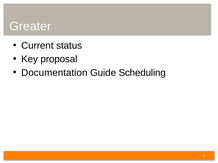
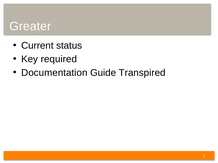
proposal: proposal -> required (59, 59)
Scheduling: Scheduling -> Transpired (142, 73)
